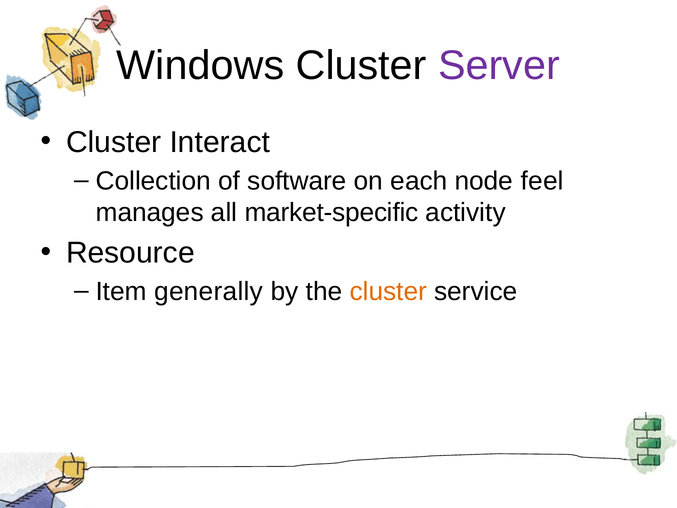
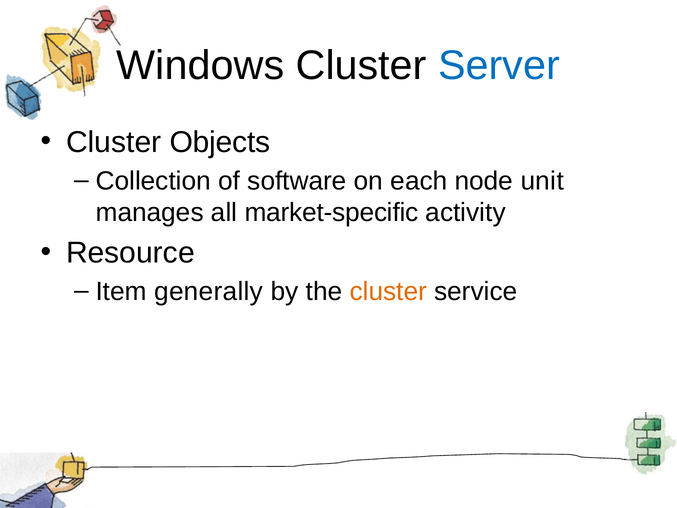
Server colour: purple -> blue (499, 66)
Interact: Interact -> Objects (220, 142)
feel: feel -> unit (542, 181)
